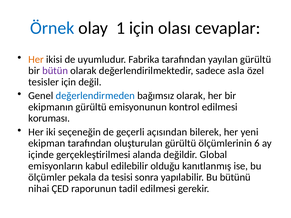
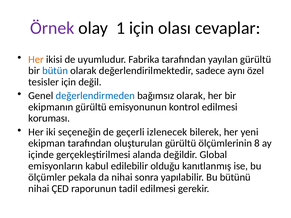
Örnek colour: blue -> purple (52, 28)
bütün colour: purple -> blue (55, 71)
asla: asla -> aynı (236, 71)
açısından: açısından -> izlenecek (167, 132)
6: 6 -> 8 (257, 143)
da tesisi: tesisi -> nihai (122, 177)
